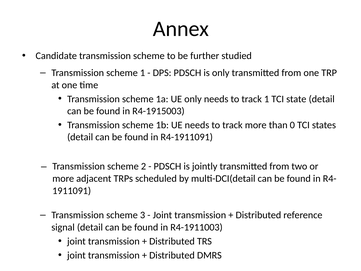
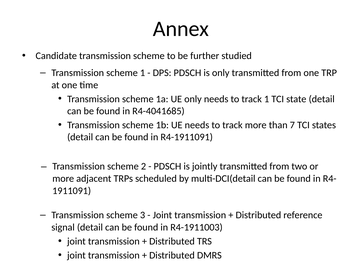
R4-1915003: R4-1915003 -> R4-4041685 (158, 111)
0: 0 -> 7 (292, 125)
